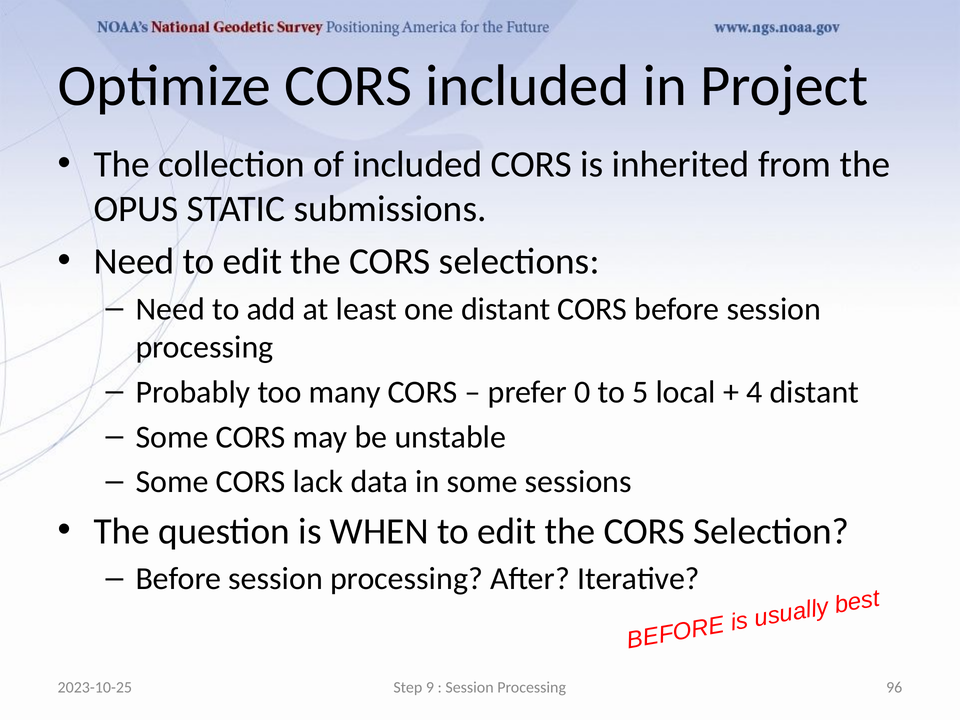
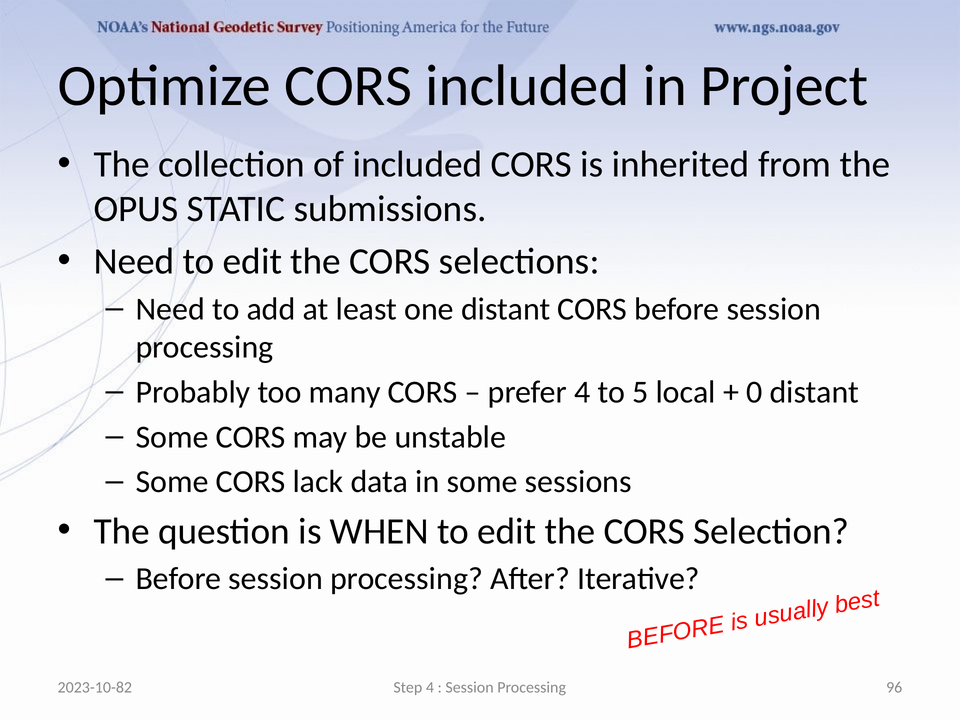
prefer 0: 0 -> 4 (582, 392)
4: 4 -> 0 (754, 392)
2023-10-25: 2023-10-25 -> 2023-10-82 (95, 688)
Step 9: 9 -> 4 (430, 688)
